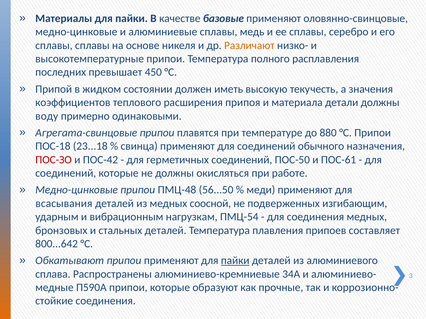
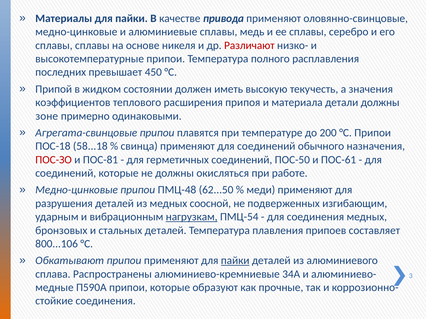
базовые: базовые -> привода (223, 18)
Различают colour: orange -> red (249, 45)
воду: воду -> зоне (47, 116)
880: 880 -> 200 (328, 133)
23...18: 23...18 -> 58...18 (90, 146)
ПОС-42: ПОС-42 -> ПОС-81 (100, 160)
56...50: 56...50 -> 62...50 (216, 190)
всасывания: всасывания -> разрушения (64, 204)
нагрузкам underline: none -> present (192, 217)
800...642: 800...642 -> 800...106 (57, 244)
